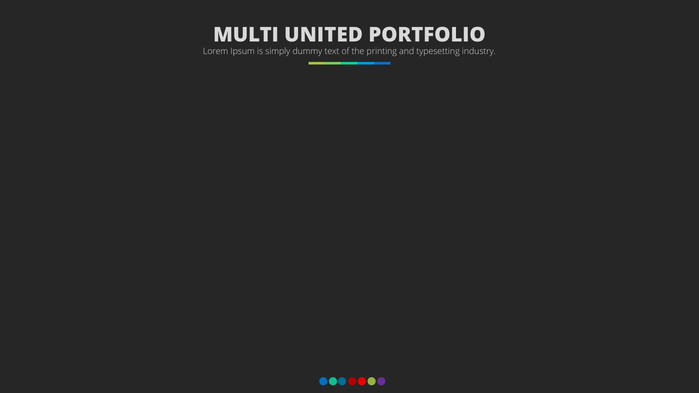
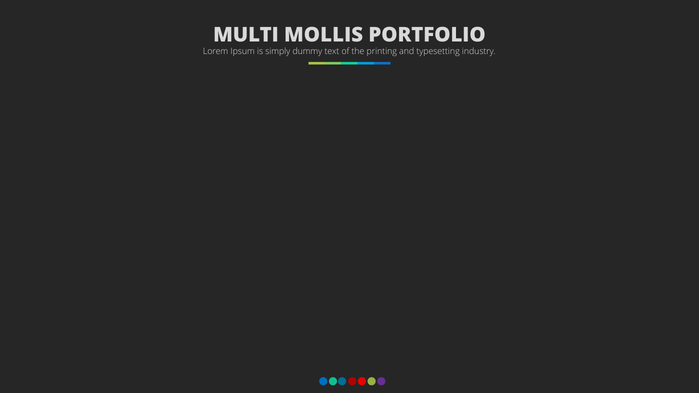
UNITED: UNITED -> MOLLIS (324, 35)
